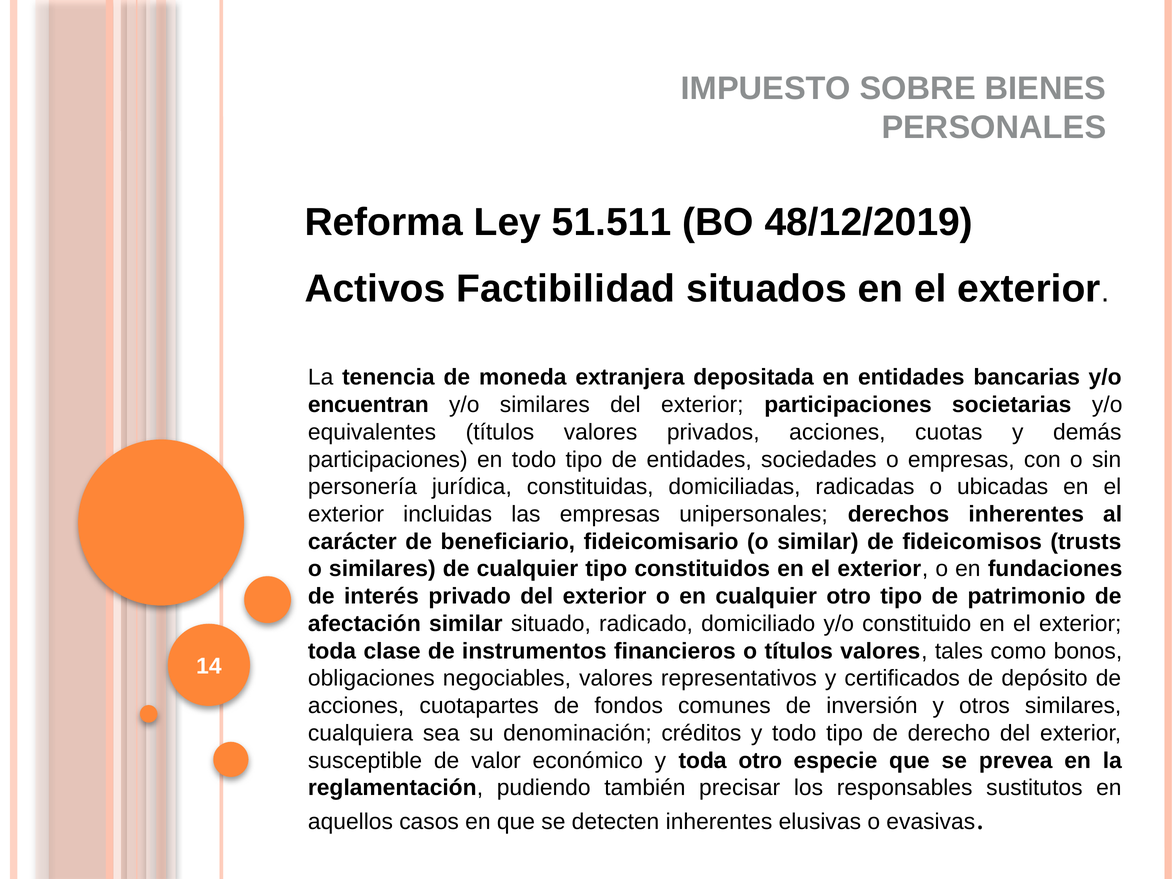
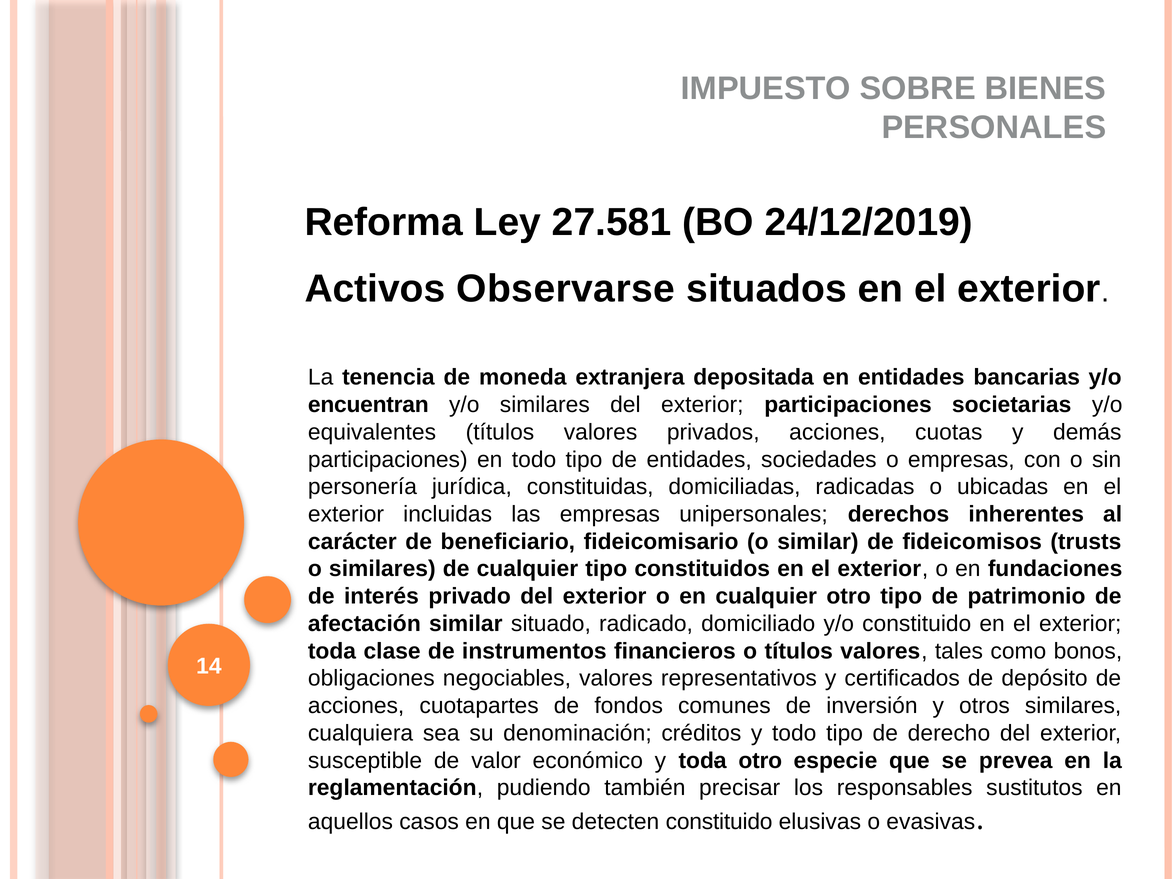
51.511: 51.511 -> 27.581 (612, 222)
48/12/2019: 48/12/2019 -> 24/12/2019 (869, 222)
Factibilidad: Factibilidad -> Observarse (566, 289)
detecten inherentes: inherentes -> constituido (719, 822)
